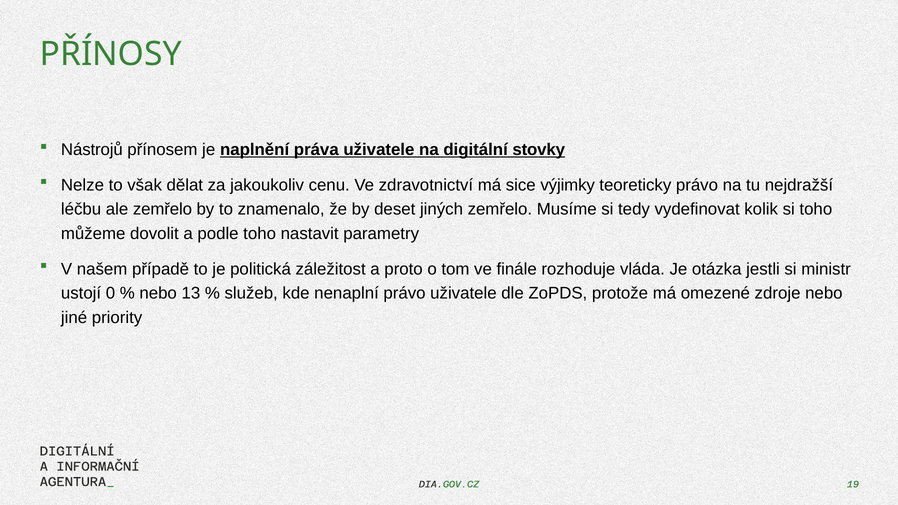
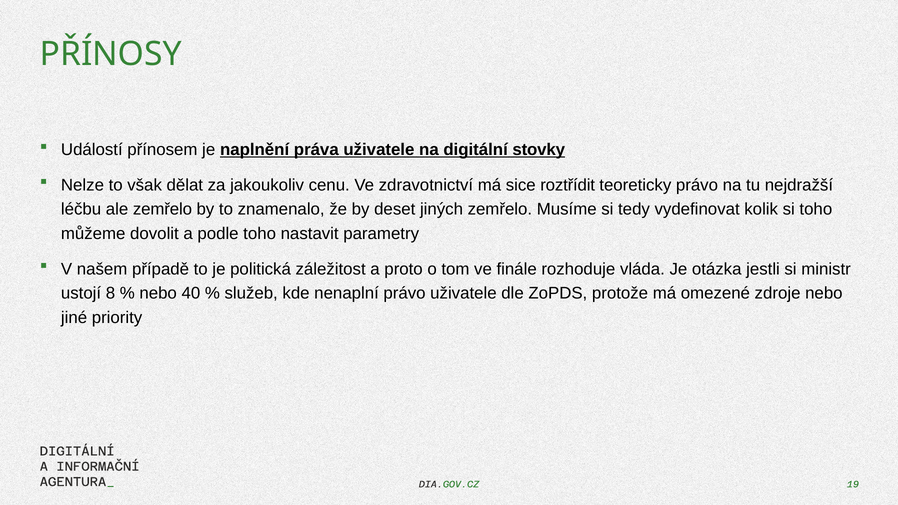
Nástrojů: Nástrojů -> Událostí (92, 150)
výjimky: výjimky -> roztřídit (568, 185)
0: 0 -> 8 (110, 293)
13: 13 -> 40 (191, 293)
